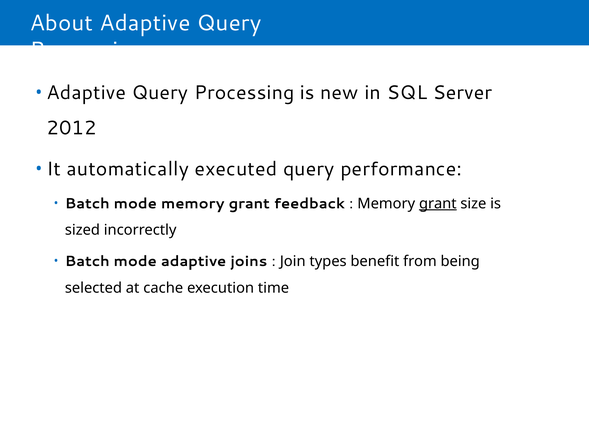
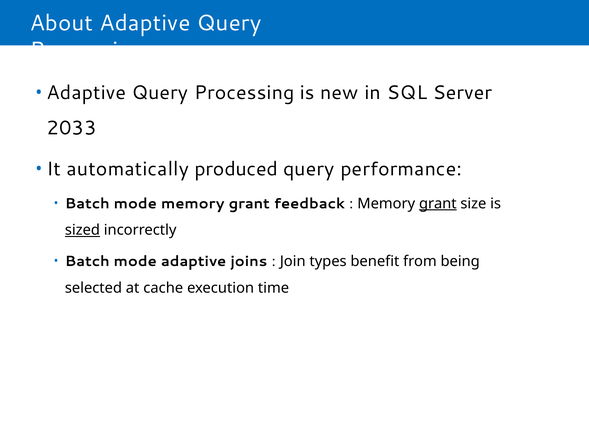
2012: 2012 -> 2033 (72, 128)
executed: executed -> produced (236, 169)
sized underline: none -> present (82, 230)
